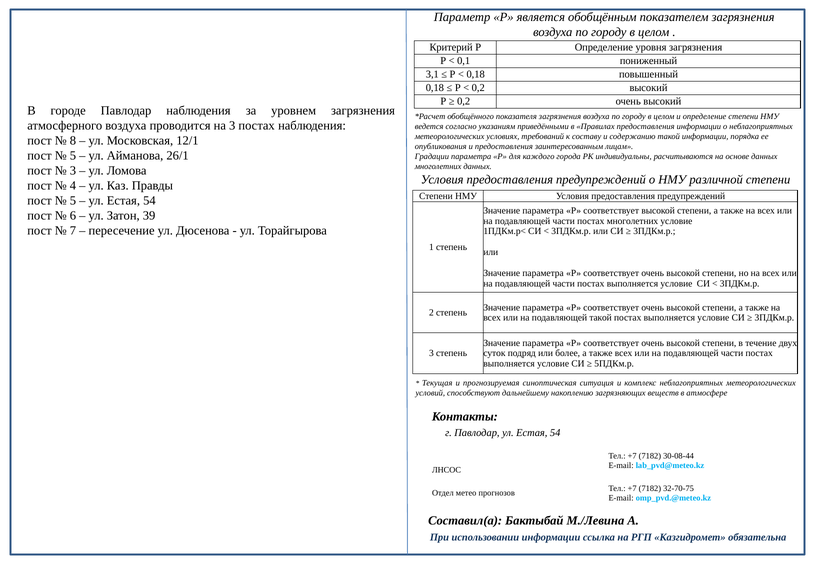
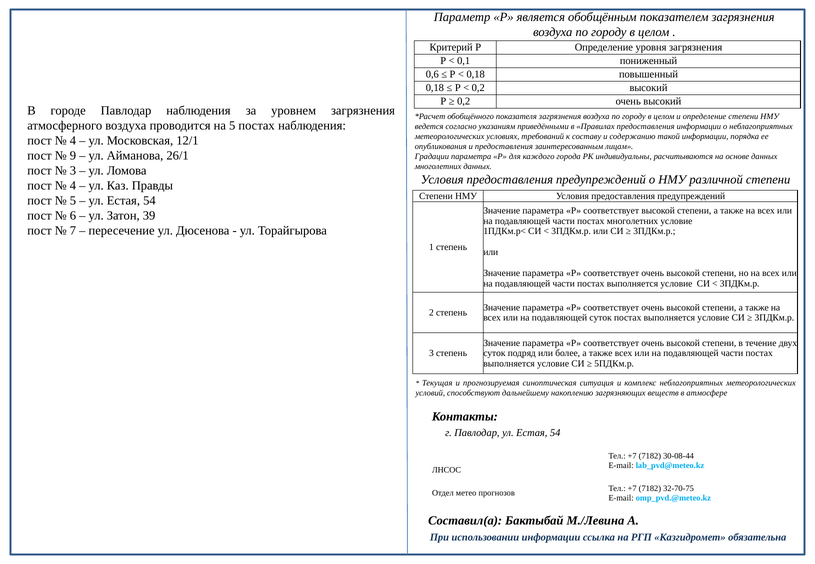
3,1: 3,1 -> 0,6 (432, 74)
на 3: 3 -> 5 (232, 126)
8: 8 -> 4 (73, 141)
5: 5 -> 9 (73, 156)
подавляющей такой: такой -> суток (601, 318)
